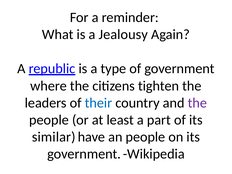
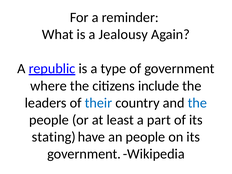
tighten: tighten -> include (159, 86)
the colour: purple -> blue (197, 103)
similar: similar -> stating (54, 137)
